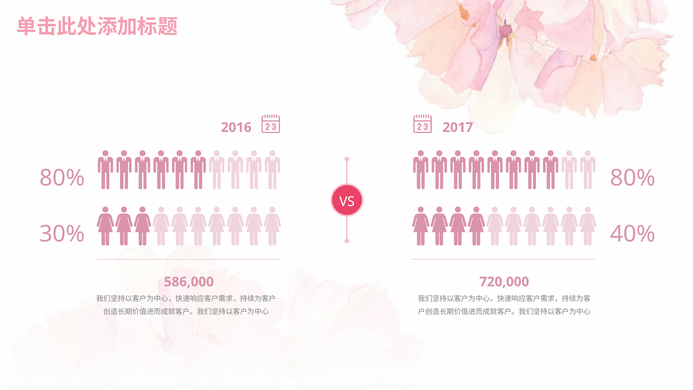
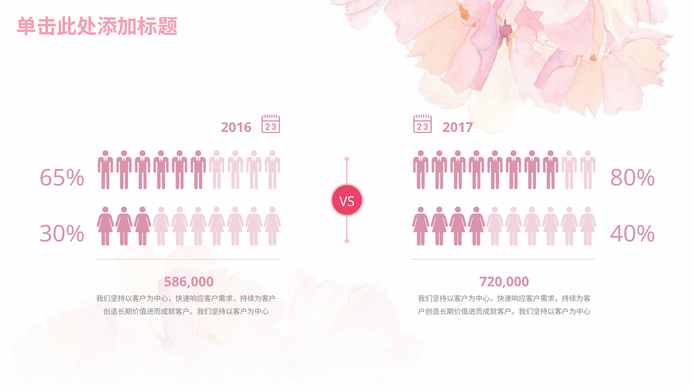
80%: 80% -> 65% (62, 178)
